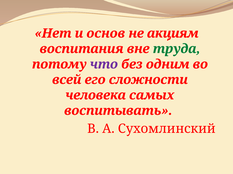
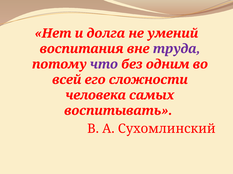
основ: основ -> долга (106, 33)
акциям: акциям -> умений (173, 33)
труда colour: green -> purple (177, 49)
